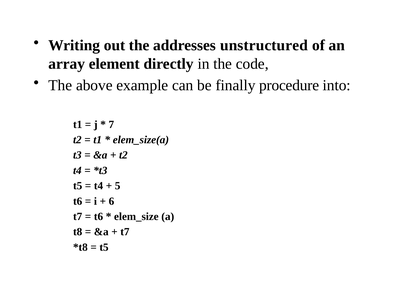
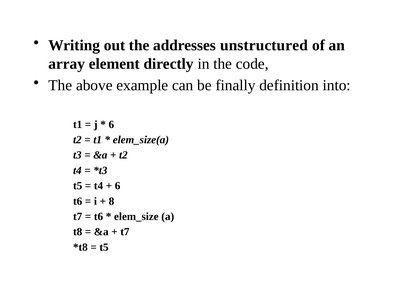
procedure: procedure -> definition (289, 85)
7: 7 -> 6 (111, 125)
5: 5 -> 6 (118, 186)
6: 6 -> 8 (111, 201)
